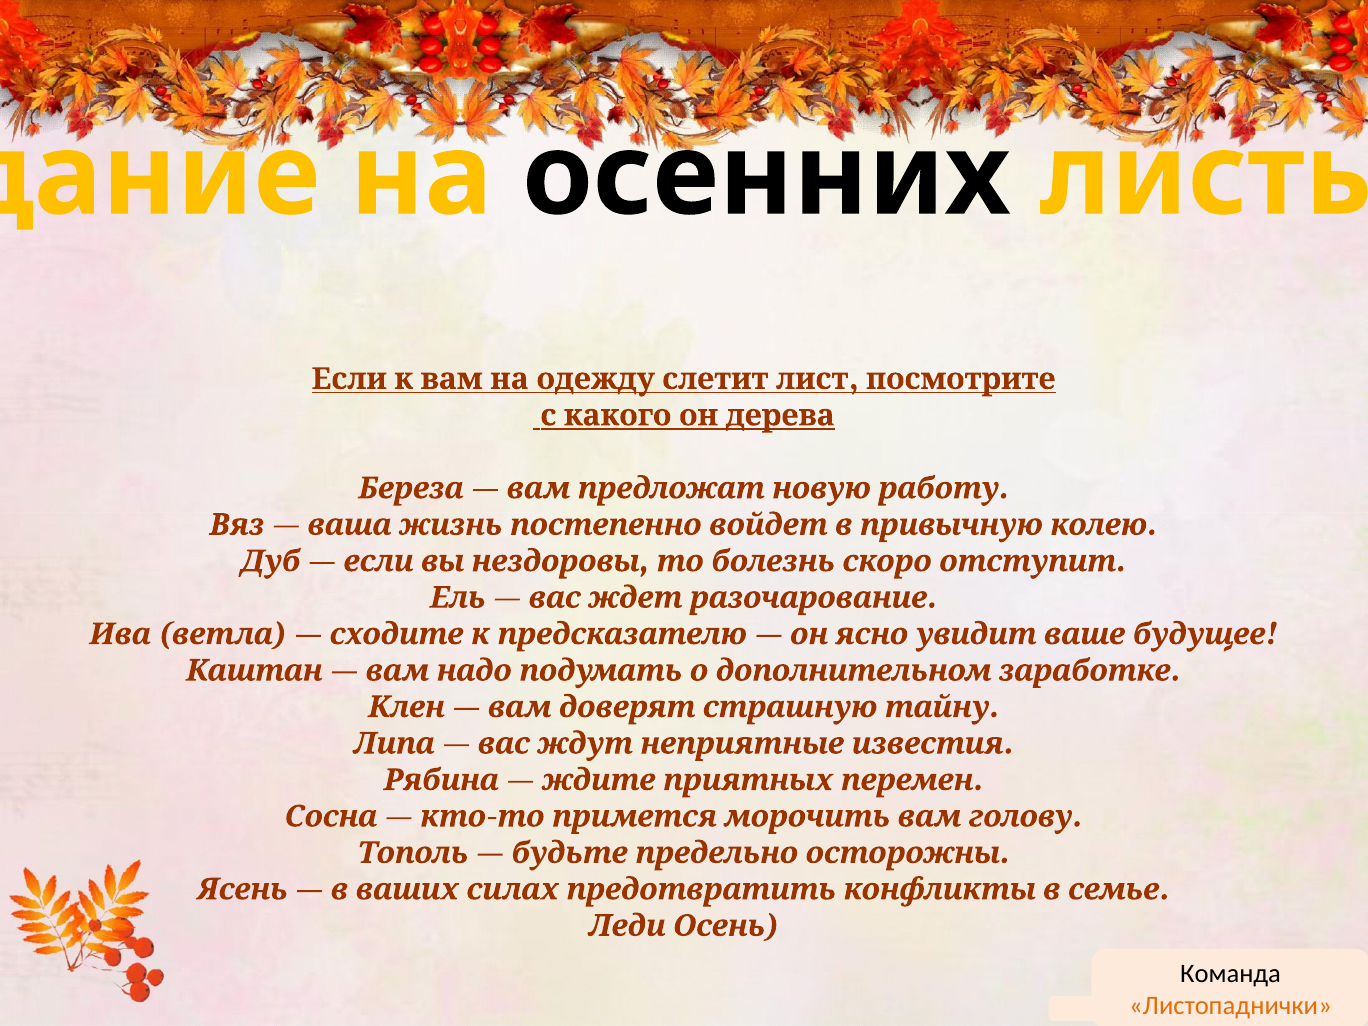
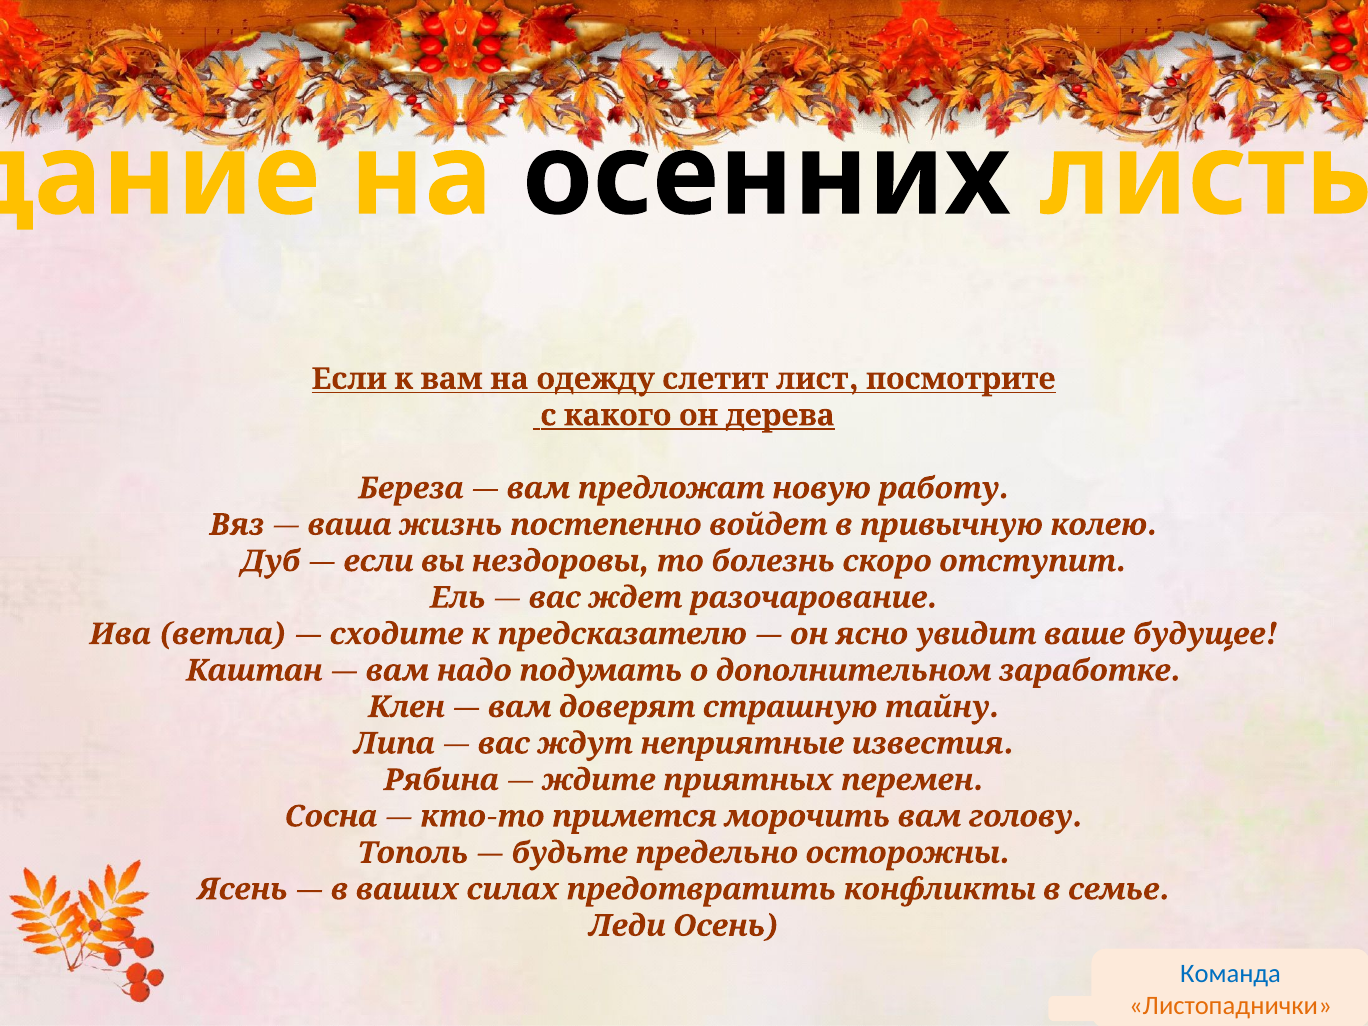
Команда colour: black -> blue (1231, 974)
